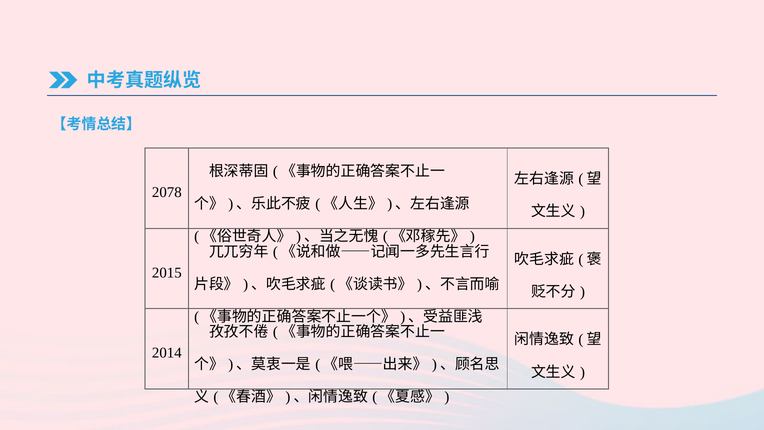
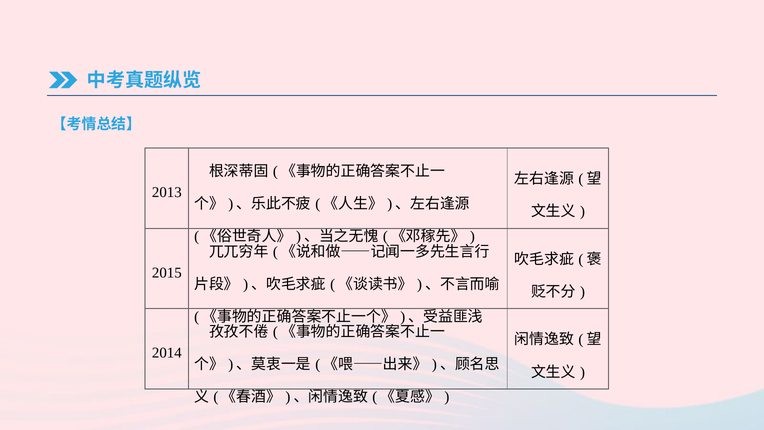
2078: 2078 -> 2013 (167, 192)
